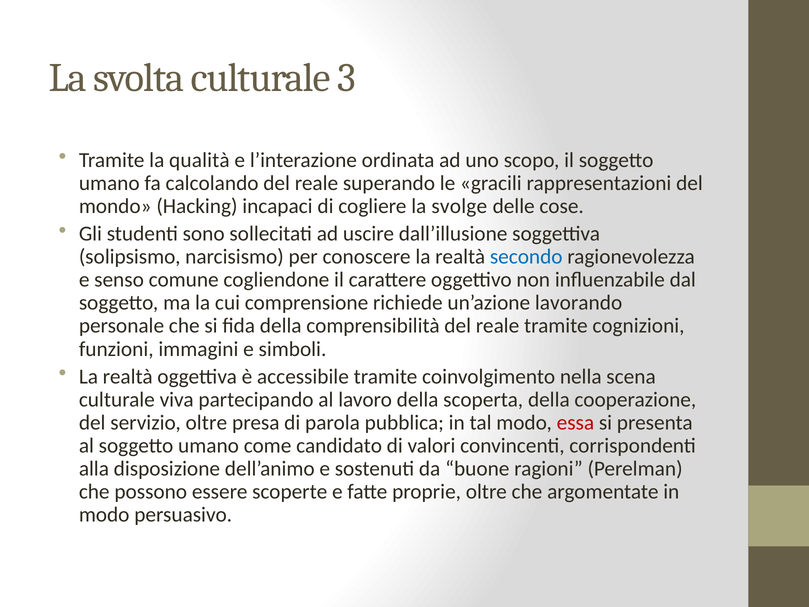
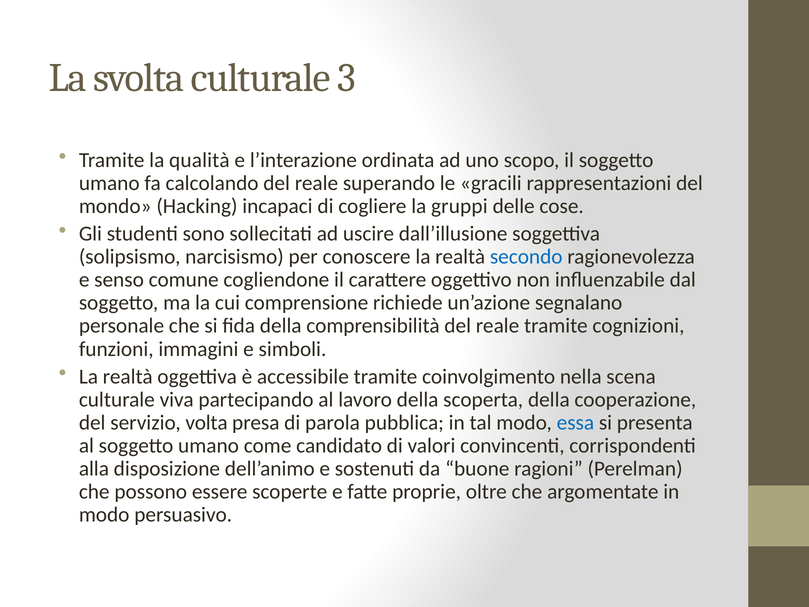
svolge: svolge -> gruppi (459, 206)
lavorando: lavorando -> segnalano (579, 303)
servizio oltre: oltre -> volta (207, 422)
essa colour: red -> blue (575, 422)
